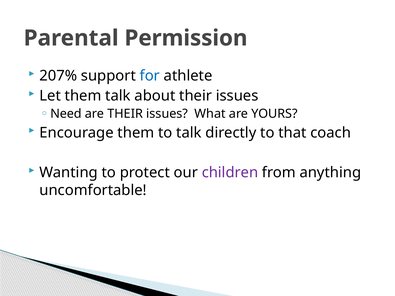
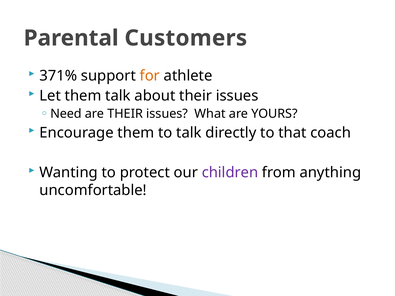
Permission: Permission -> Customers (186, 38)
207%: 207% -> 371% (58, 76)
for colour: blue -> orange (150, 76)
